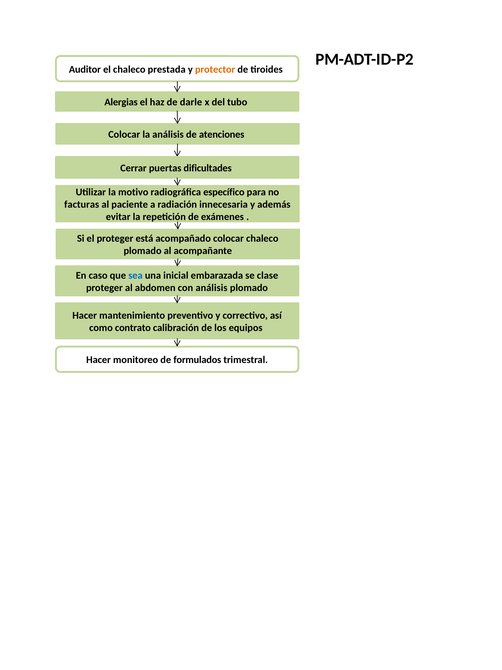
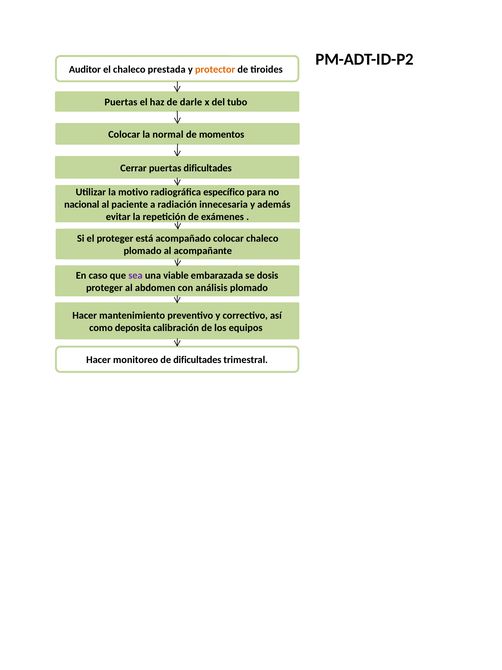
Alergias: Alergias -> Puertas (121, 102)
la análisis: análisis -> normal (168, 134)
atenciones: atenciones -> momentos (222, 134)
facturas: facturas -> nacional (82, 204)
sea colour: blue -> purple (135, 275)
inicial: inicial -> viable (176, 275)
clase: clase -> dosis (268, 275)
contrato: contrato -> deposita (133, 327)
de formulados: formulados -> dificultades (197, 360)
